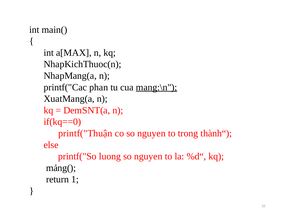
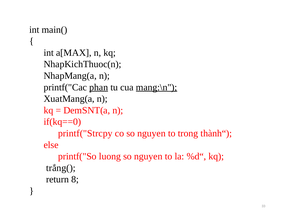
phan underline: none -> present (99, 87)
printf("Thuận: printf("Thuận -> printf("Strcpy (85, 133)
mảng(: mảng( -> trắng( (61, 168)
1: 1 -> 8 (75, 179)
